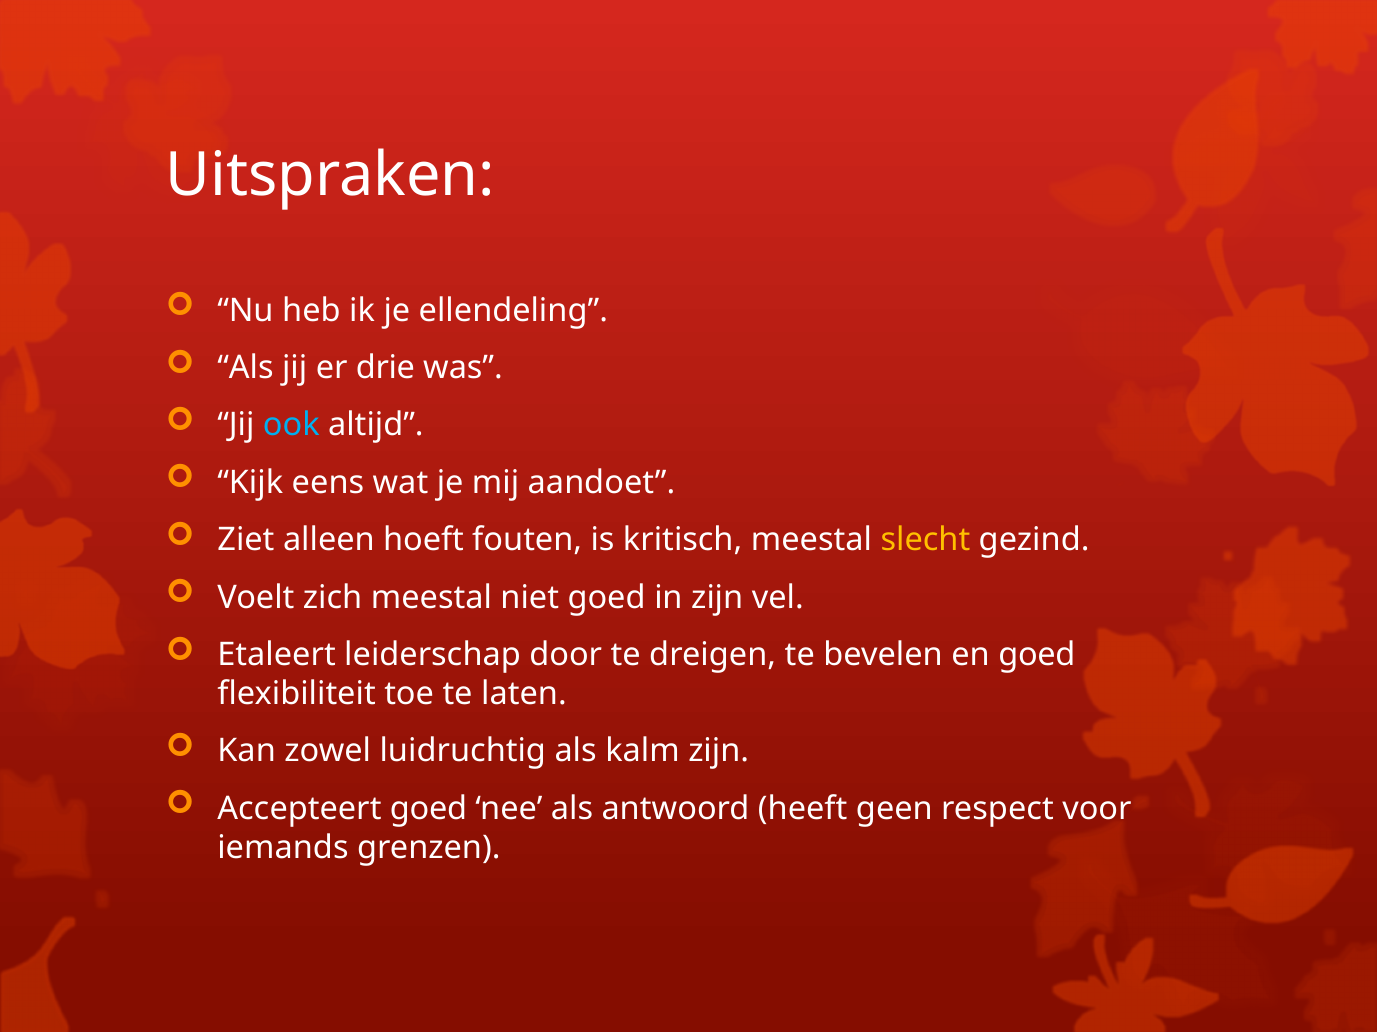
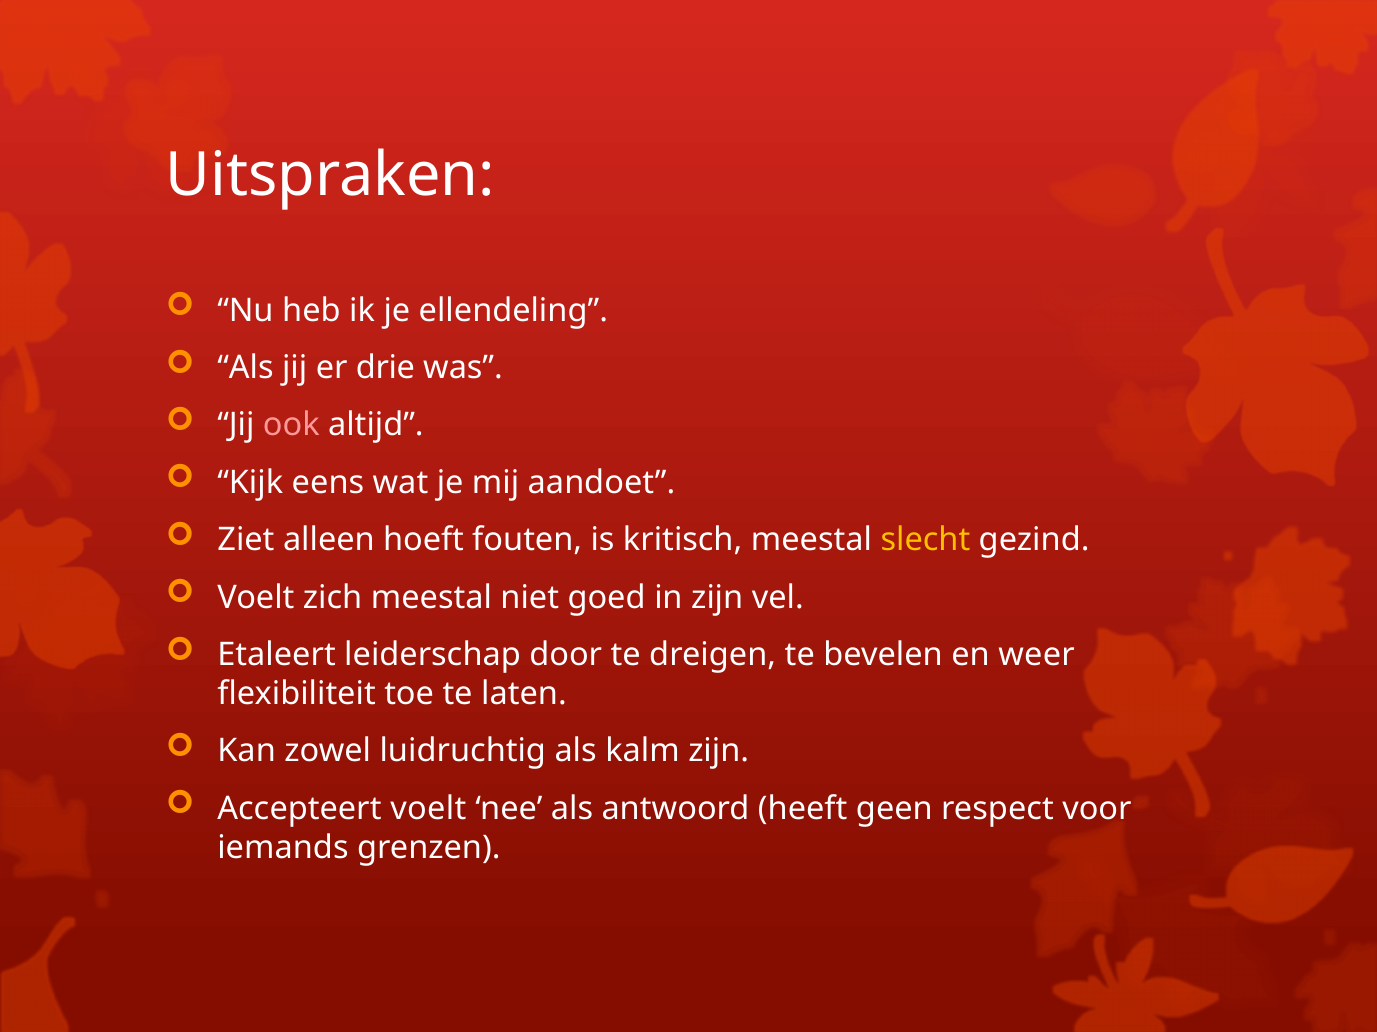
ook colour: light blue -> pink (291, 426)
en goed: goed -> weer (1037, 655)
Accepteert goed: goed -> voelt (428, 809)
